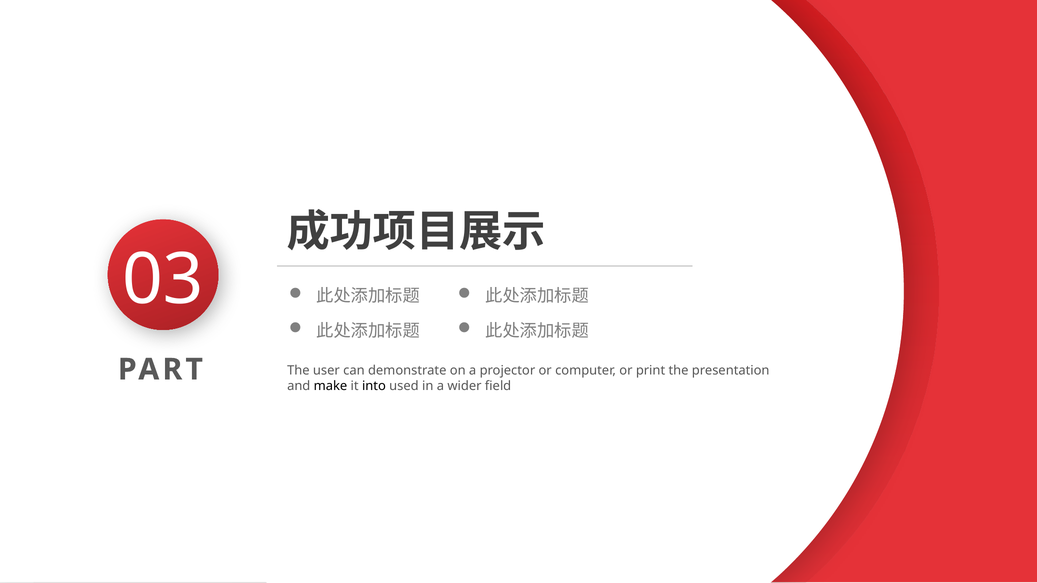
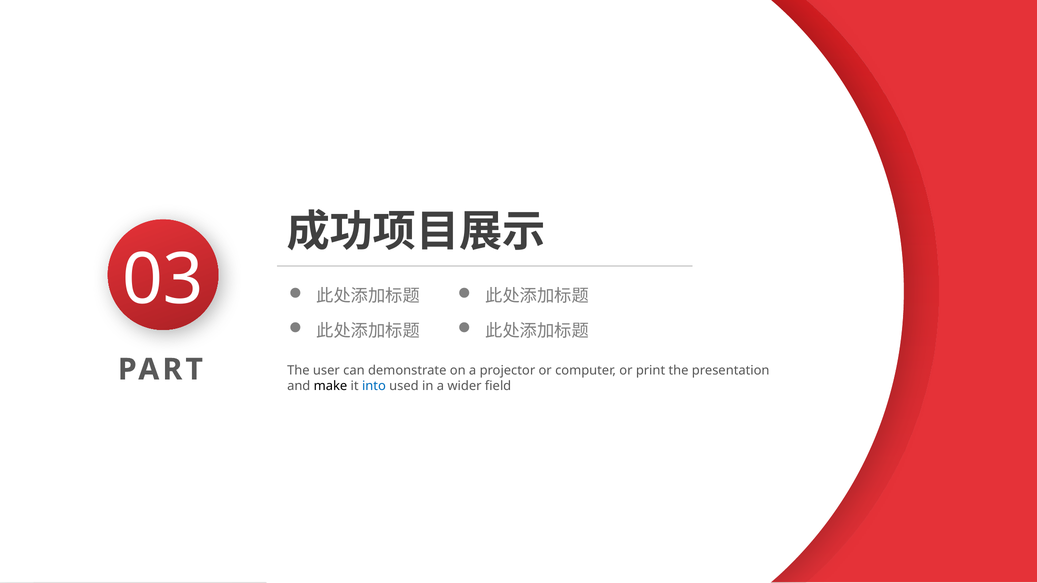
into colour: black -> blue (374, 386)
